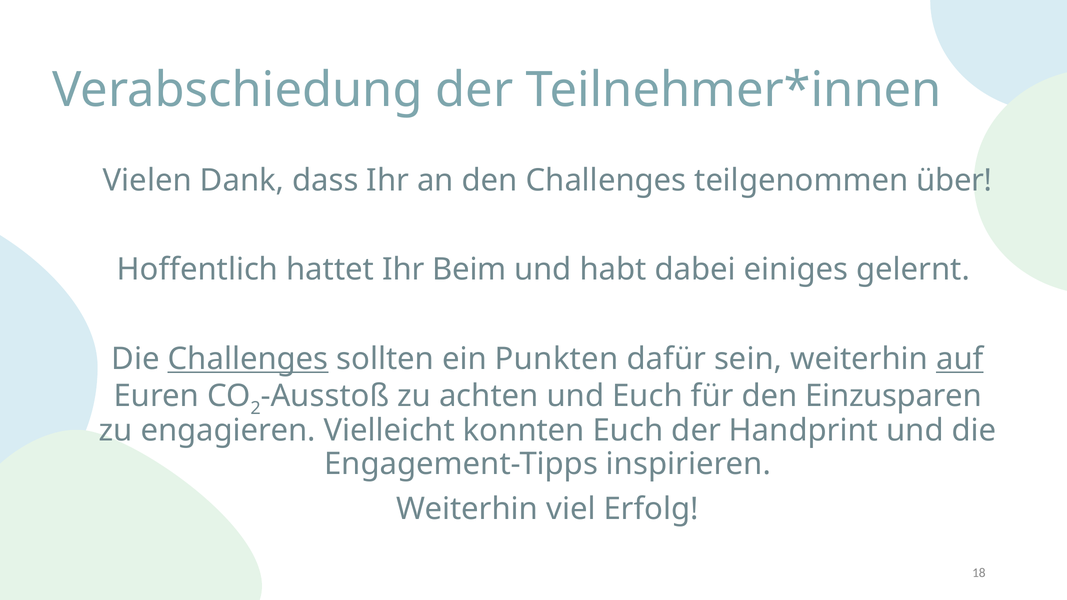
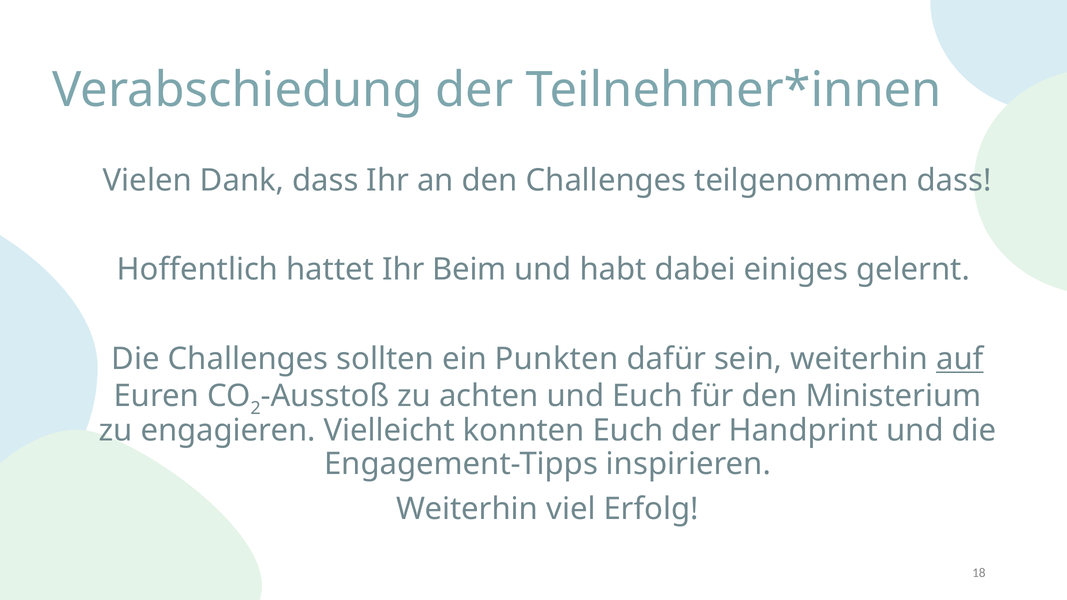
teilgenommen über: über -> dass (954, 180)
Challenges underline: present -> none (248, 359)
Einzusparen: Einzusparen -> Ministerium (894, 396)
